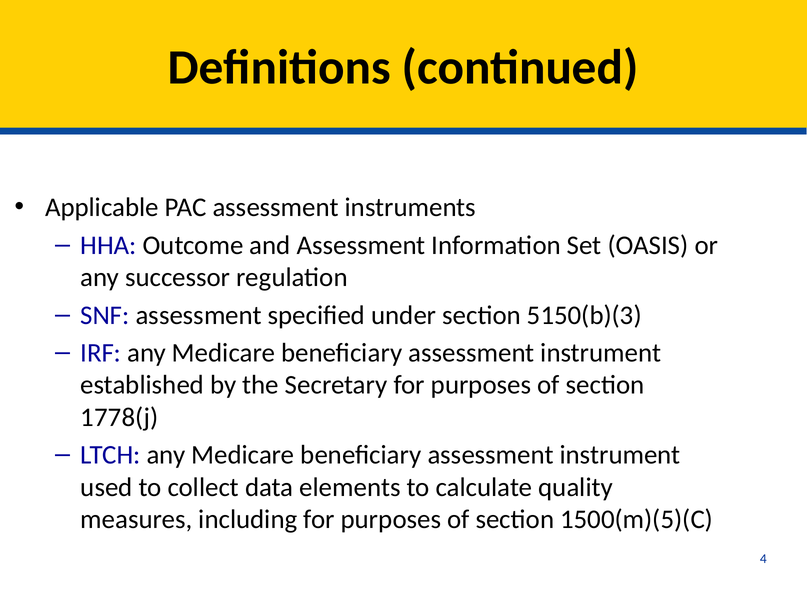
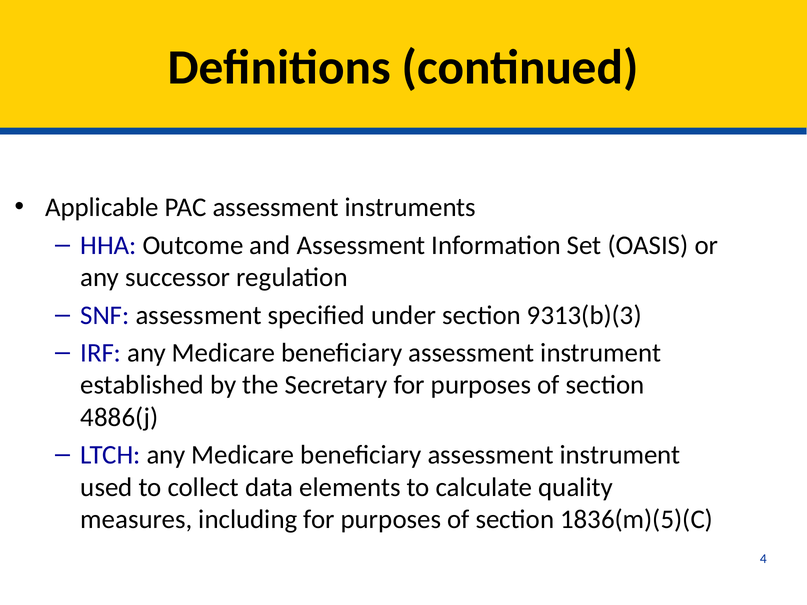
5150(b)(3: 5150(b)(3 -> 9313(b)(3 (584, 315)
1778(j: 1778(j -> 4886(j (119, 417)
1500(m)(5)(C: 1500(m)(5)(C -> 1836(m)(5)(C (637, 520)
